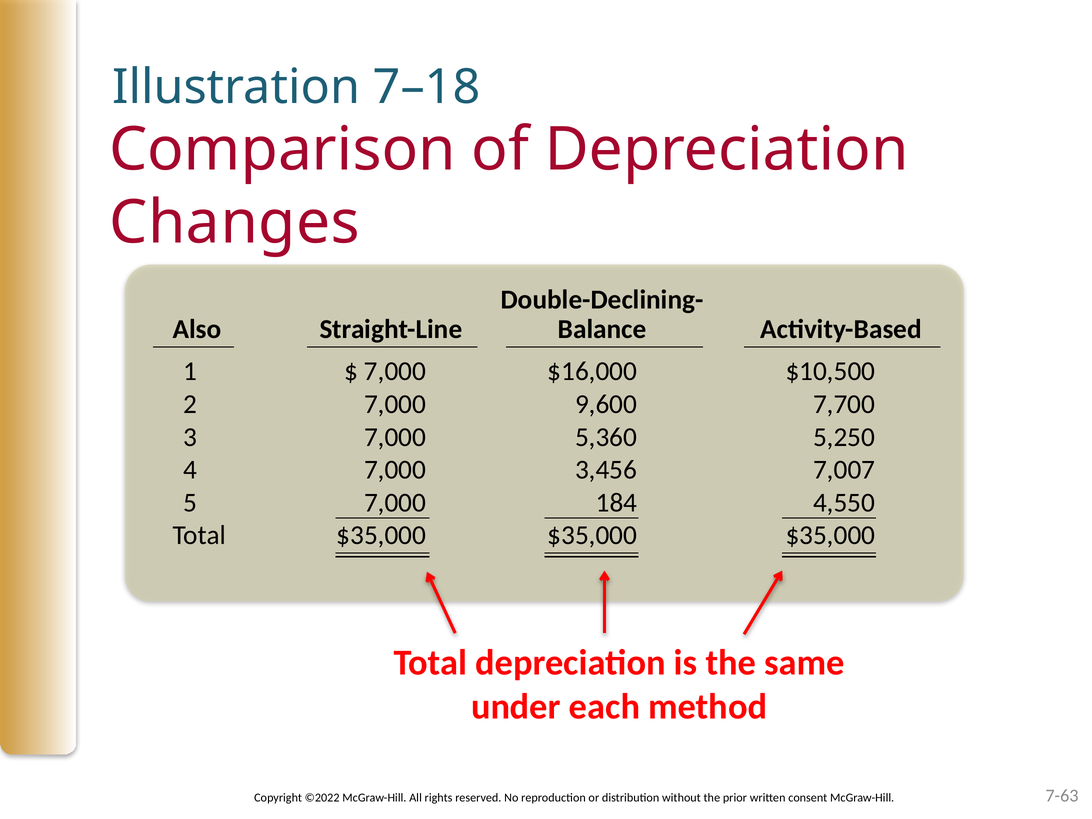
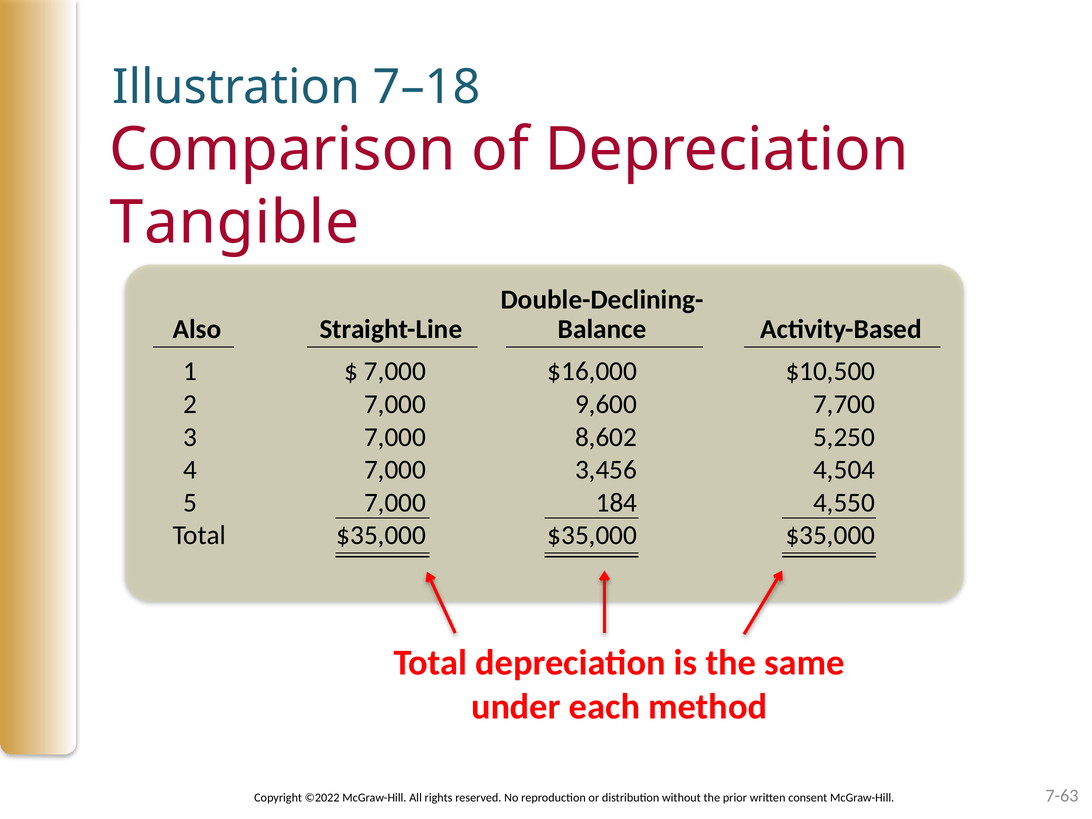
Changes: Changes -> Tangible (235, 223)
5,360: 5,360 -> 8,602 (606, 437)
7,007: 7,007 -> 4,504 (844, 470)
